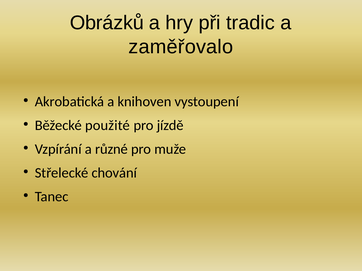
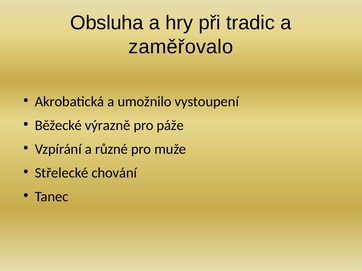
Obrázků: Obrázků -> Obsluha (107, 23)
knihoven: knihoven -> umožnilo (144, 102)
použité: použité -> výrazně (108, 126)
jízdě: jízdě -> páže (170, 126)
